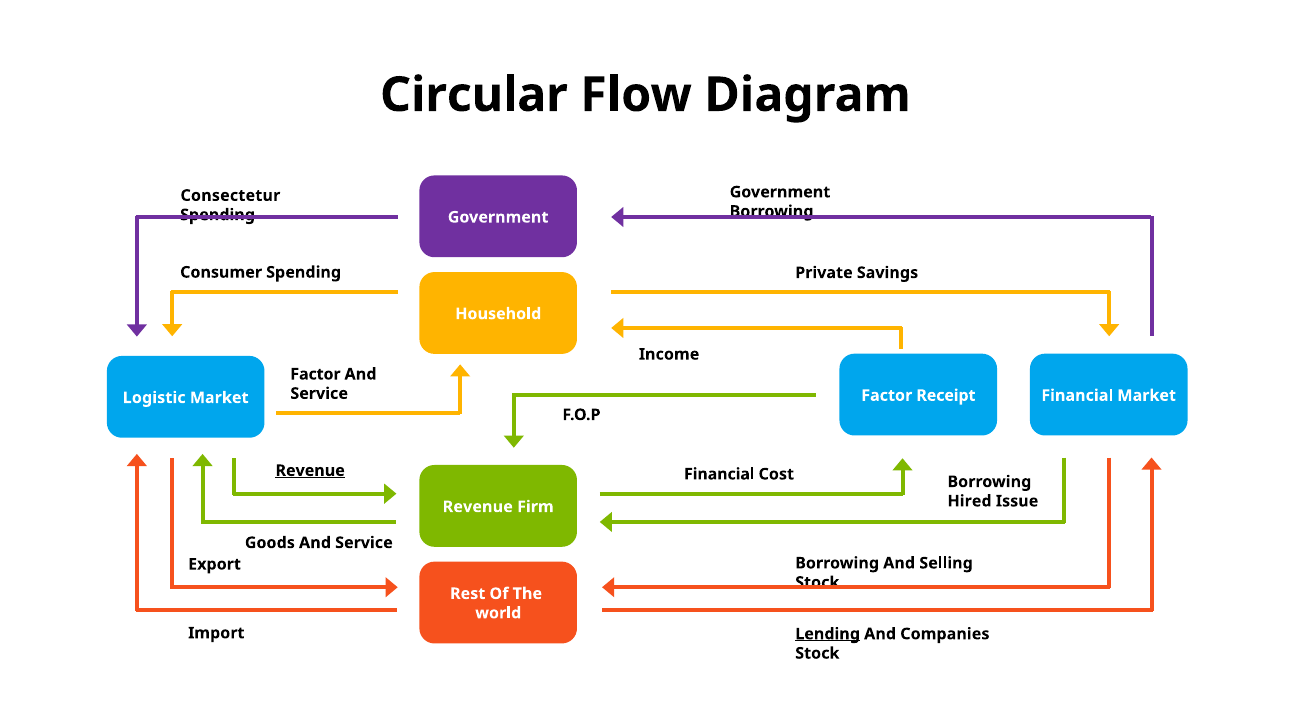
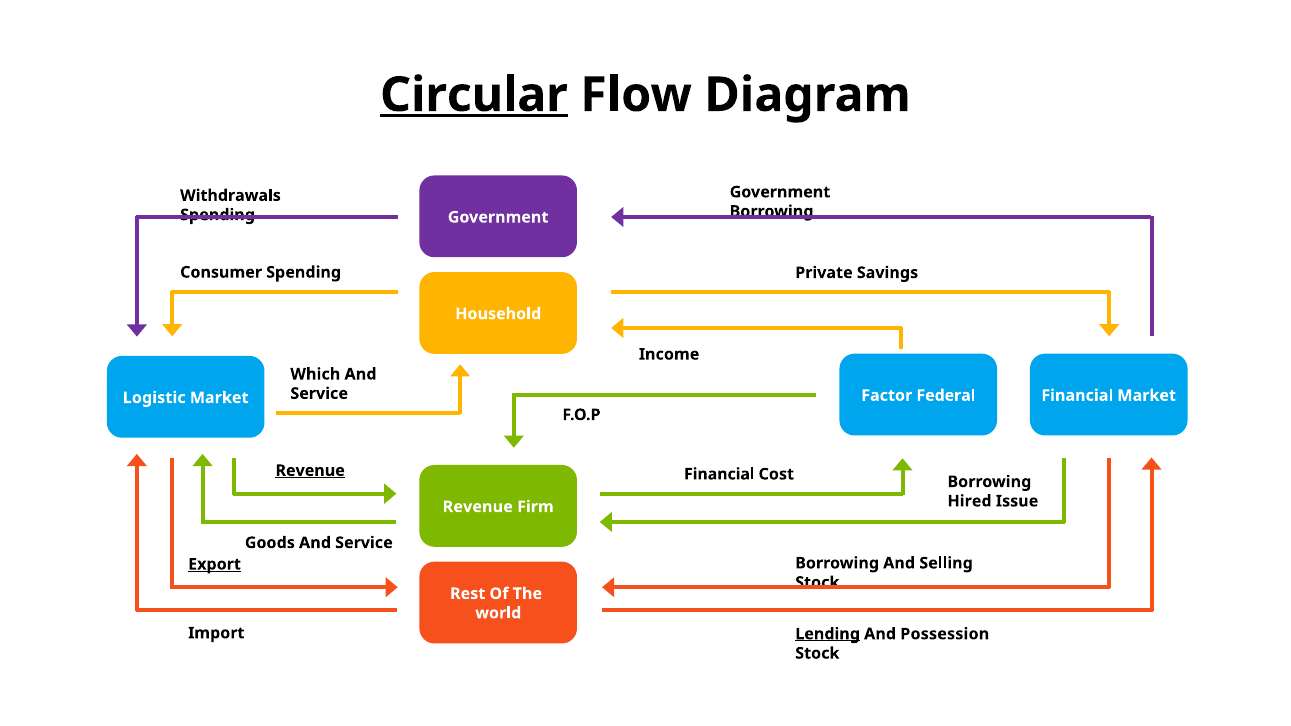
Circular underline: none -> present (474, 95)
Consectetur: Consectetur -> Withdrawals (230, 196)
Factor: Factor -> Which (315, 374)
Receipt: Receipt -> Federal (946, 396)
Export underline: none -> present (215, 564)
Companies: Companies -> Possession (945, 634)
